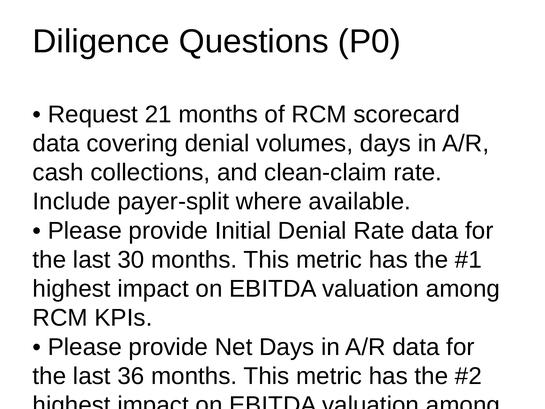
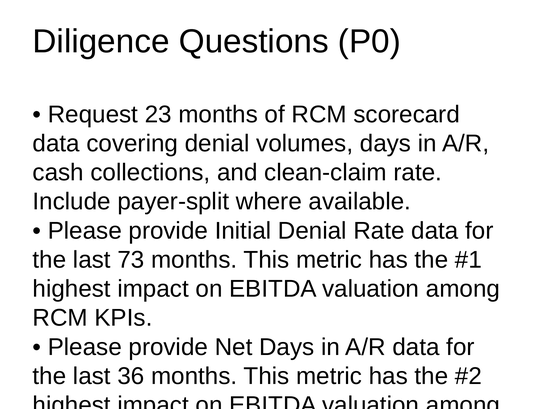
21: 21 -> 23 (158, 114)
30: 30 -> 73 (131, 260)
